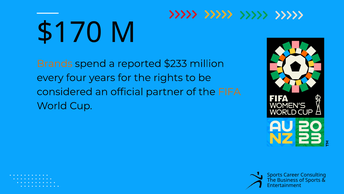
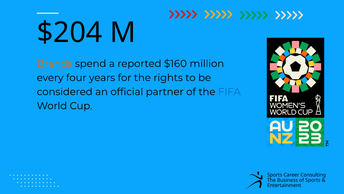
$170: $170 -> $204 (70, 32)
$233: $233 -> $160 (175, 63)
FIFA colour: orange -> blue (229, 92)
